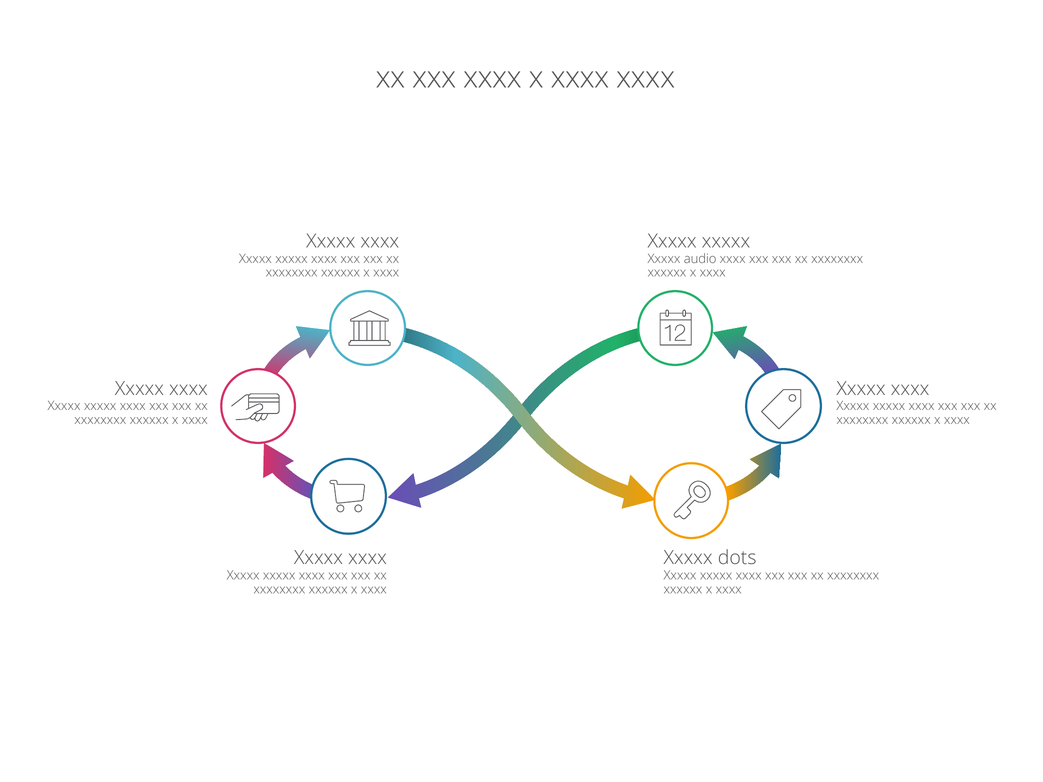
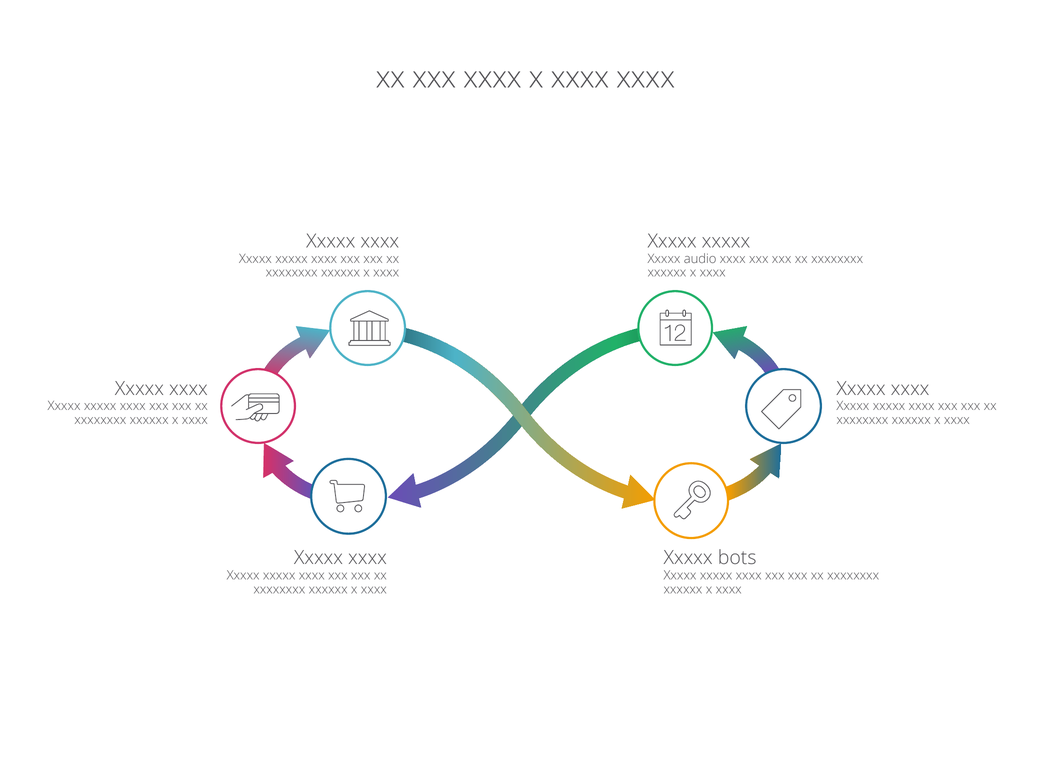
dots: dots -> bots (737, 558)
